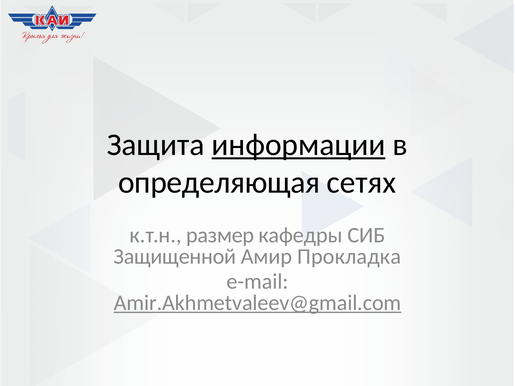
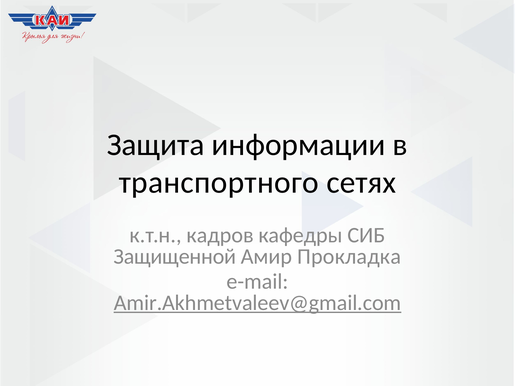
информации underline: present -> none (299, 145)
определяющая: определяющая -> транспортного (219, 183)
размер: размер -> кадров (220, 235)
